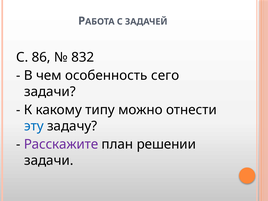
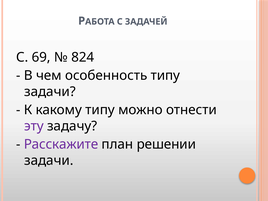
86: 86 -> 69 (41, 57)
832: 832 -> 824 (83, 57)
особенность сего: сего -> типу (165, 76)
эту colour: blue -> purple (34, 126)
